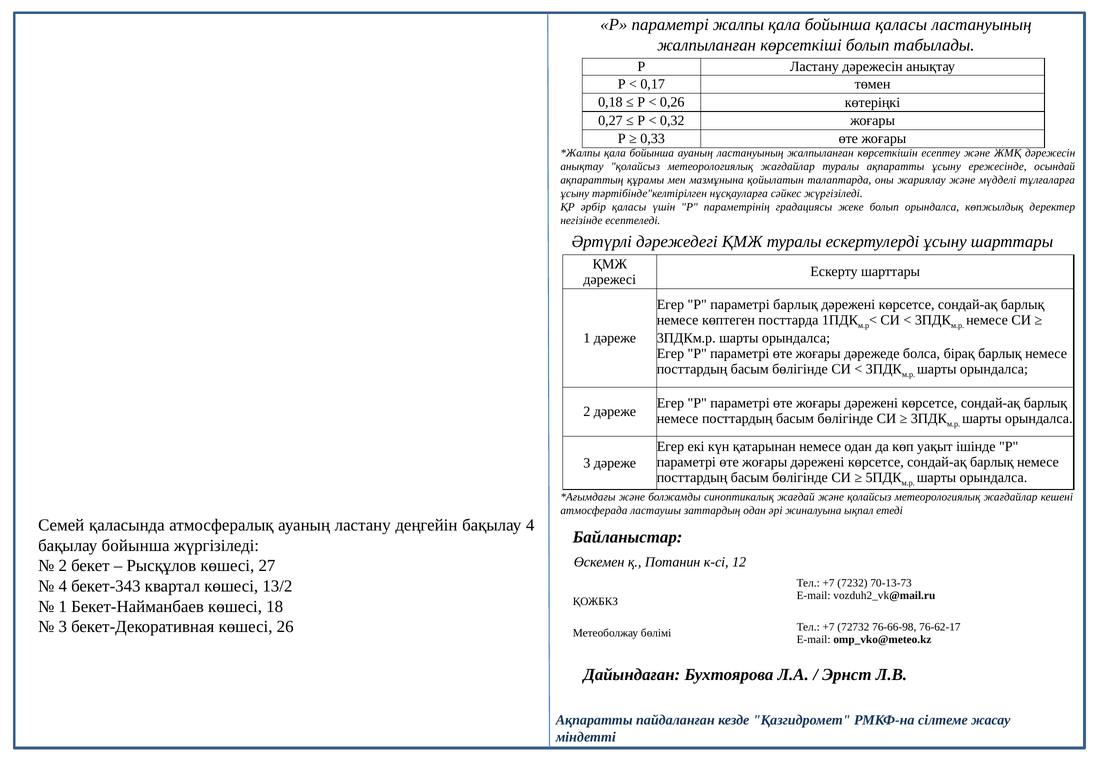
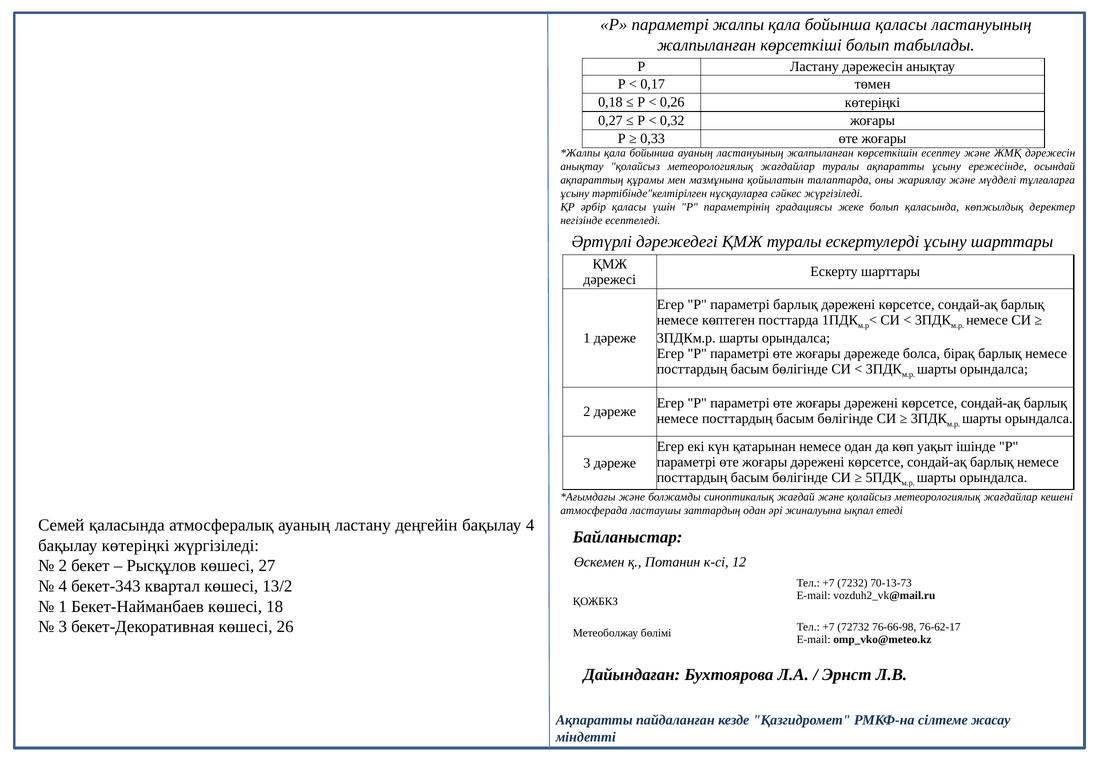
болып орындалса: орындалса -> қаласында (932, 207)
бақылау бойынша: бойынша -> көтеріңкі (136, 546)
